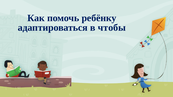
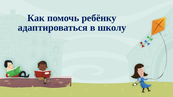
чтобы: чтобы -> школу (112, 28)
